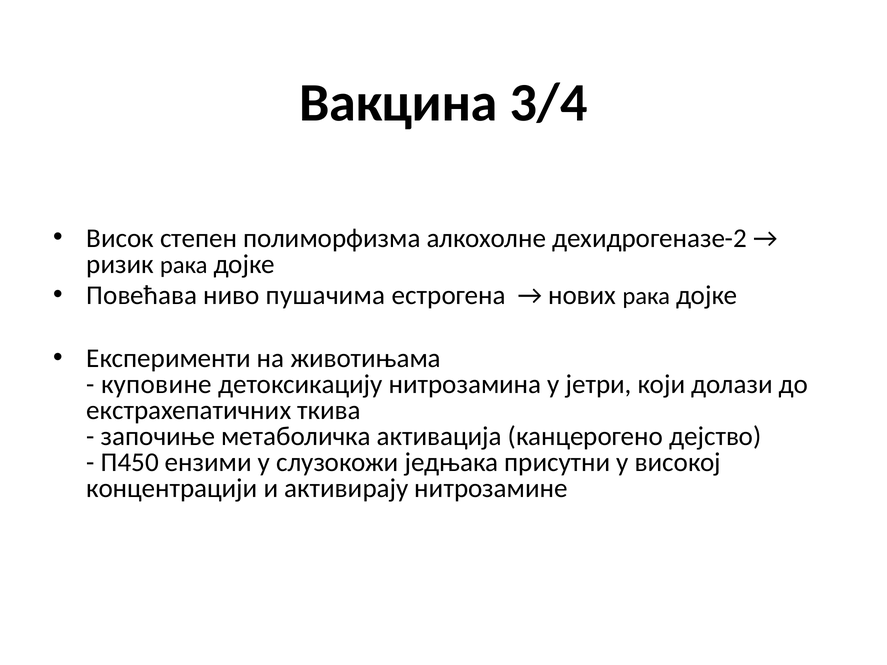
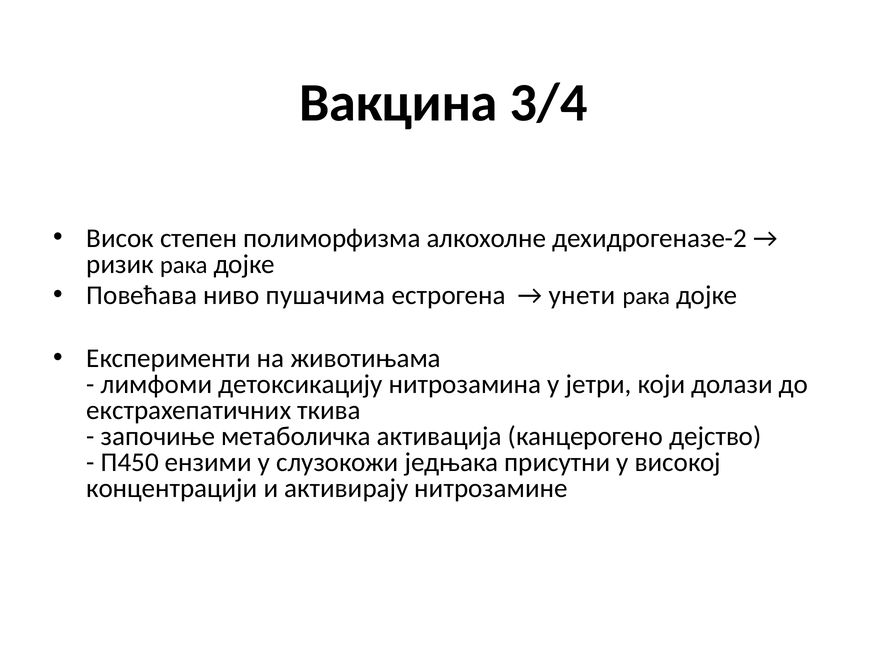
нових: нових -> унети (582, 296)
куповине: куповине -> лимфоми (157, 384)
